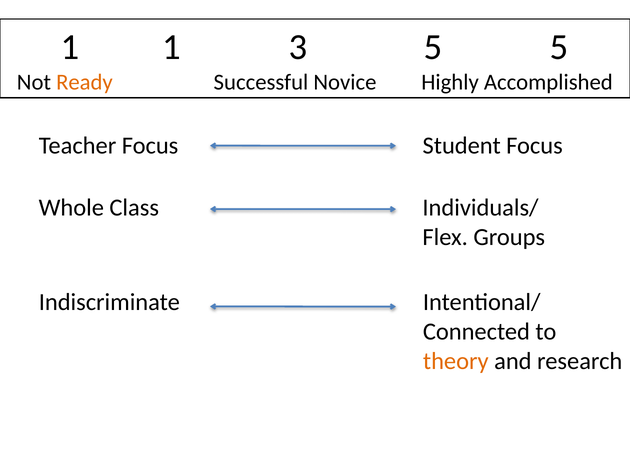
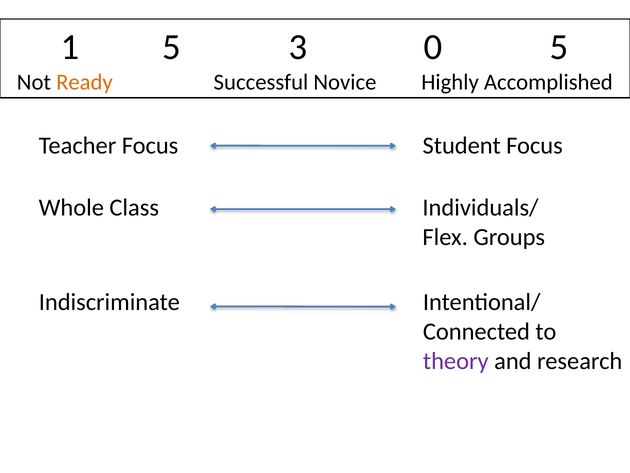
1 1: 1 -> 5 (172, 47)
3 5: 5 -> 0 (433, 47)
theory colour: orange -> purple (456, 361)
